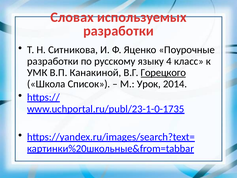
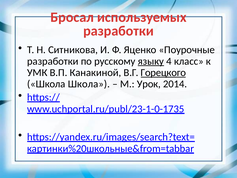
Словах: Словах -> Бросал (72, 17)
языку underline: none -> present (151, 61)
Школа Список: Список -> Школа (89, 84)
